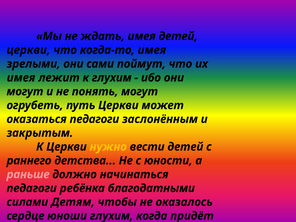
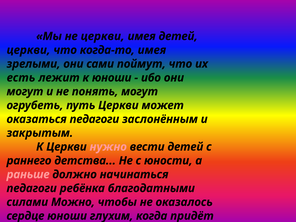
не ждать: ждать -> церкви (103, 36)
имея: имея -> есть (21, 78)
к глухим: глухим -> юноши (112, 78)
нужно colour: yellow -> pink (108, 147)
Детям: Детям -> Можно (73, 202)
